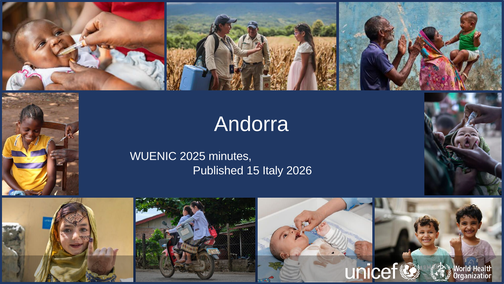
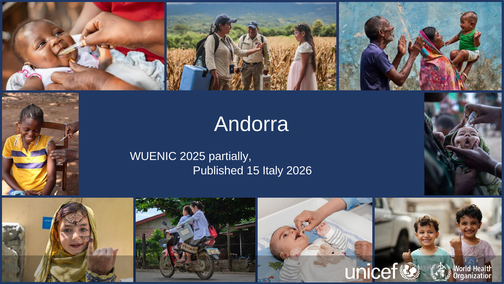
minutes: minutes -> partially (230, 156)
